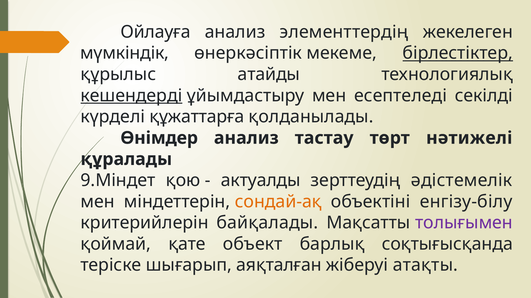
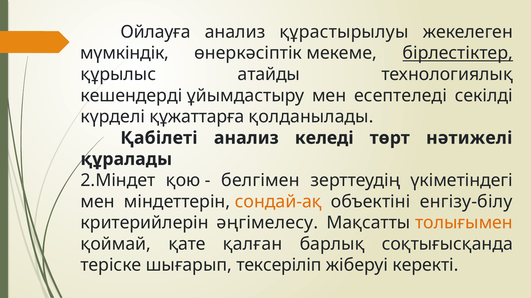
элементтердің: элементтердің -> құрастырылуы (344, 32)
кешендерді underline: present -> none (131, 96)
Өнімдер: Өнімдер -> Қабілеті (159, 138)
тастау: тастау -> келеді (324, 138)
9.Міндет: 9.Міндет -> 2.Міндет (118, 181)
актуалды: актуалды -> белгімен (261, 181)
әдістемелік: әдістемелік -> үкіметіндегі (462, 181)
байқалады: байқалады -> әңгімелесу (267, 223)
толығымен colour: purple -> orange (464, 223)
объект: объект -> қалған (253, 244)
аяқталған: аяқталған -> тексеріліп (279, 266)
атақты: атақты -> керекті (426, 266)
